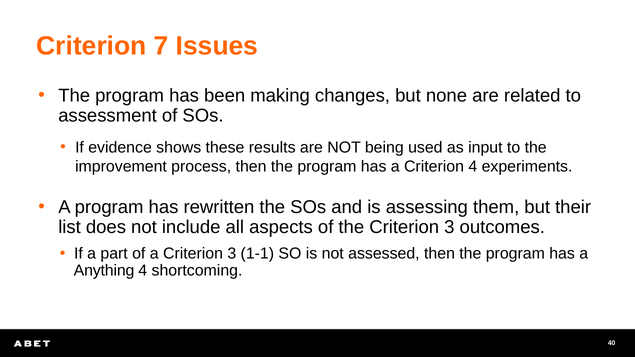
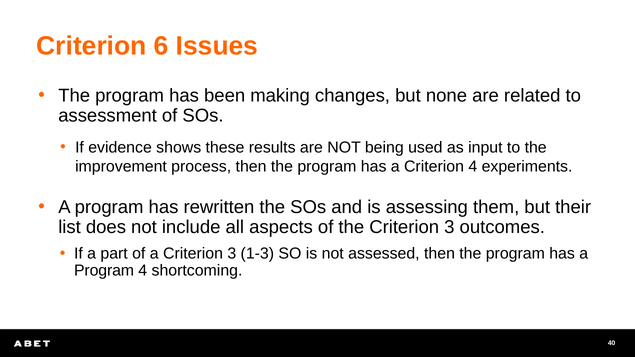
7: 7 -> 6 (161, 46)
1-1: 1-1 -> 1-3 (257, 254)
Anything: Anything -> Program (104, 271)
